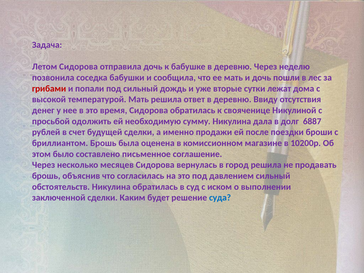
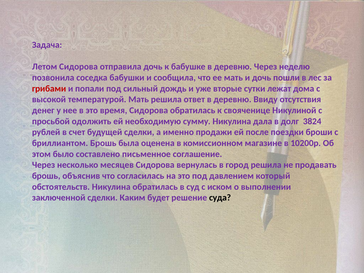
6887: 6887 -> 3824 (312, 121)
давлением сильный: сильный -> который (273, 176)
суда colour: blue -> black (220, 198)
